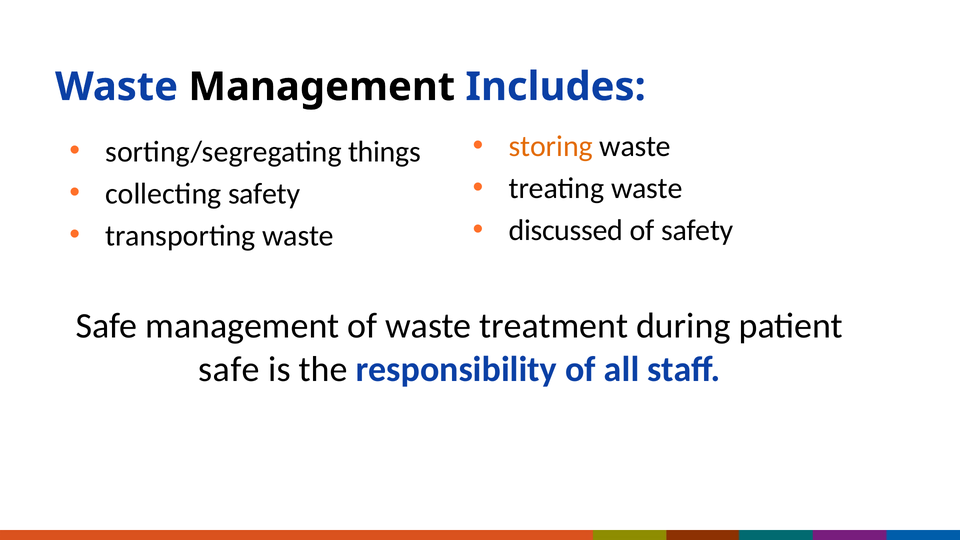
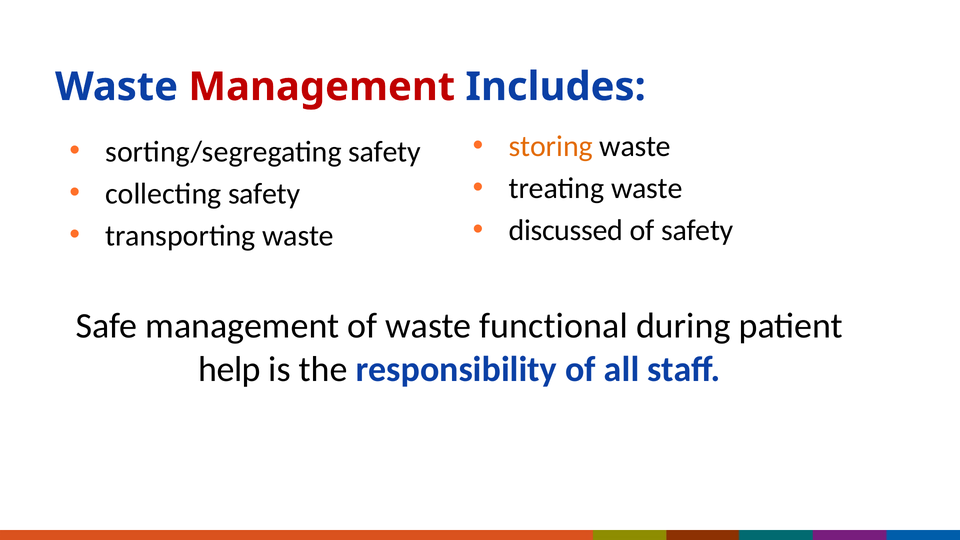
Management colour: black -> red (322, 87)
sorting/segregating things: things -> safety (384, 152)
treatment: treatment -> functional (554, 326)
safe: safe -> help (229, 369)
